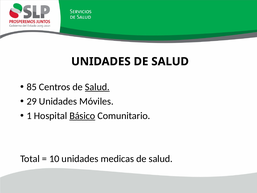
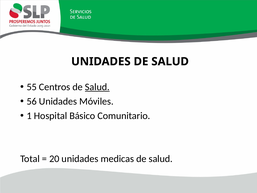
85: 85 -> 55 (32, 87)
29: 29 -> 56 (32, 101)
Básico underline: present -> none (82, 116)
10: 10 -> 20 (54, 159)
